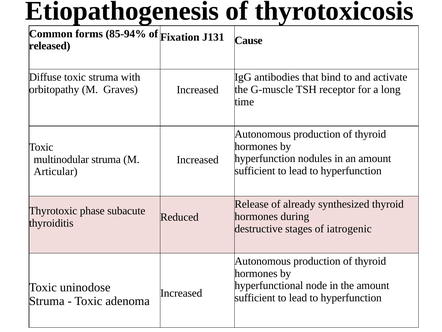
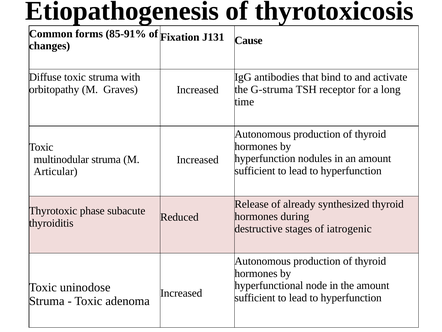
85-94%: 85-94% -> 85-91% (126, 34)
released: released -> changes (50, 46)
G-muscle: G-muscle -> G-struma (272, 89)
